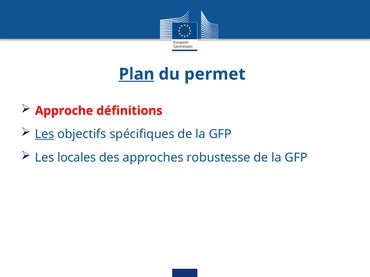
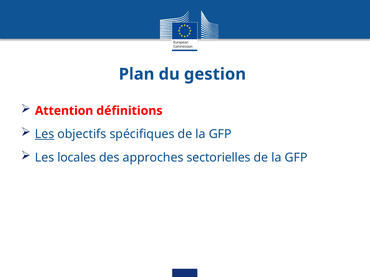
Plan underline: present -> none (137, 74)
permet: permet -> gestion (215, 74)
Approche: Approche -> Attention (64, 111)
robustesse: robustesse -> sectorielles (219, 158)
